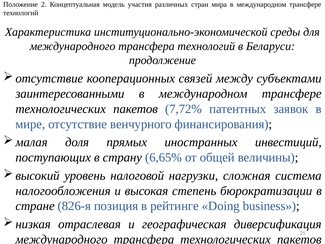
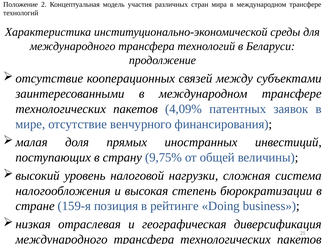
7,72%: 7,72% -> 4,09% (184, 109)
6,65%: 6,65% -> 9,75% (164, 157)
826-я: 826-я -> 159-я (74, 206)
